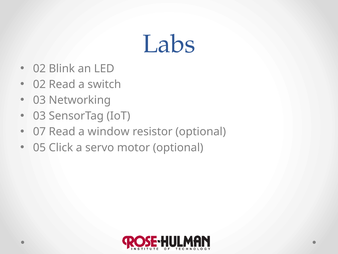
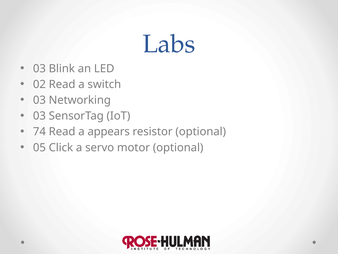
02: 02 -> 03 (39, 68)
07: 07 -> 74 (39, 131)
window: window -> appears (109, 131)
